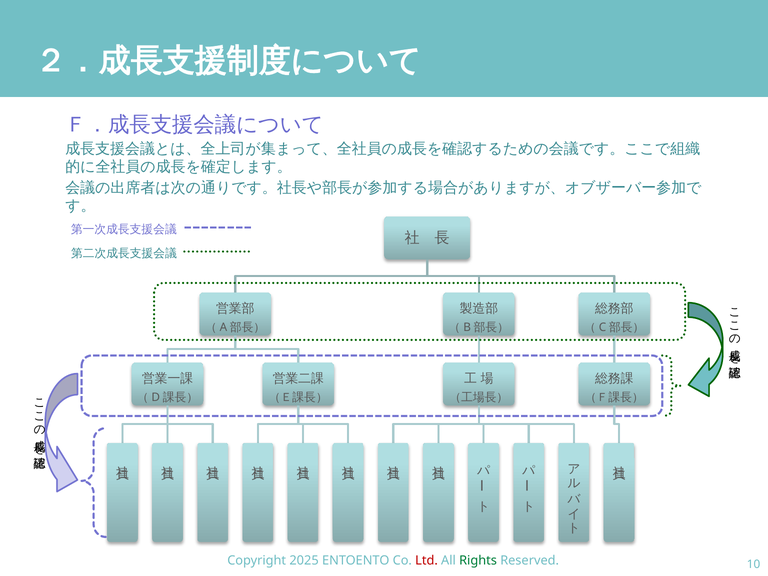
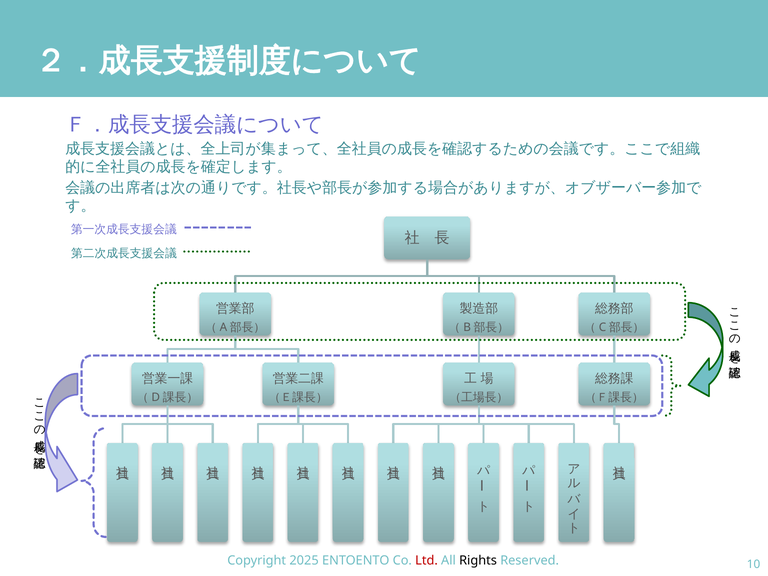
Rights colour: green -> black (478, 560)
